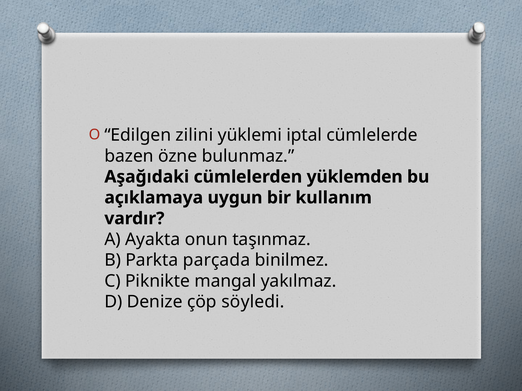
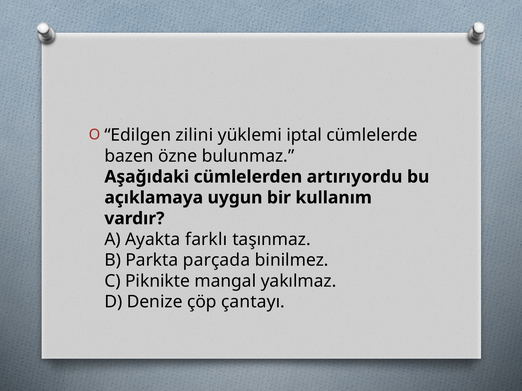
yüklemden: yüklemden -> artırıyordu (355, 177)
onun: onun -> farklı (206, 240)
söyledi: söyledi -> çantayı (253, 302)
